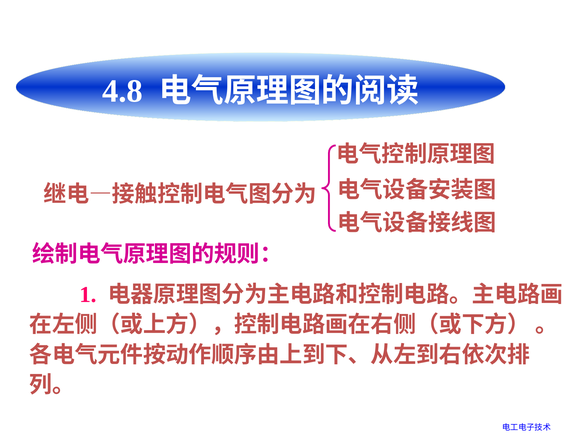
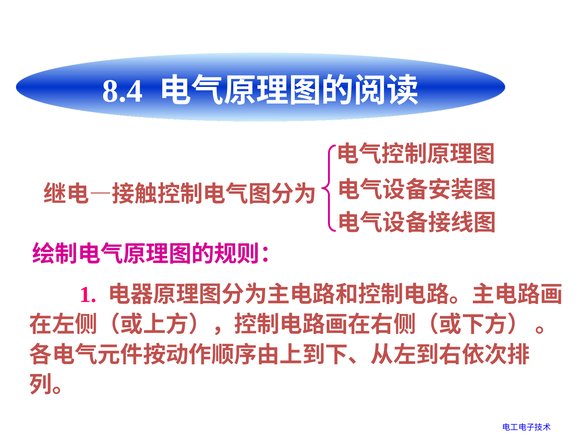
4.8: 4.8 -> 8.4 (122, 91)
